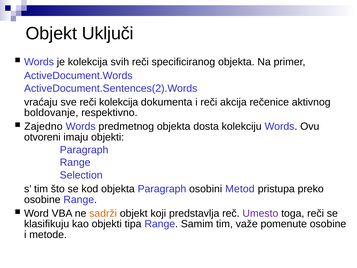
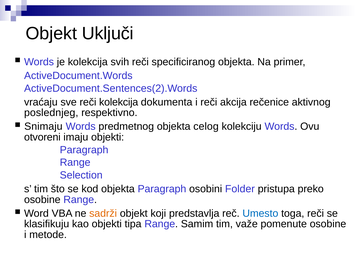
boldovanje: boldovanje -> poslednjeg (51, 113)
Zajedno: Zajedno -> Snimaju (43, 126)
dosta: dosta -> celog (206, 126)
Metod: Metod -> Folder (240, 189)
Umesto colour: purple -> blue (260, 213)
